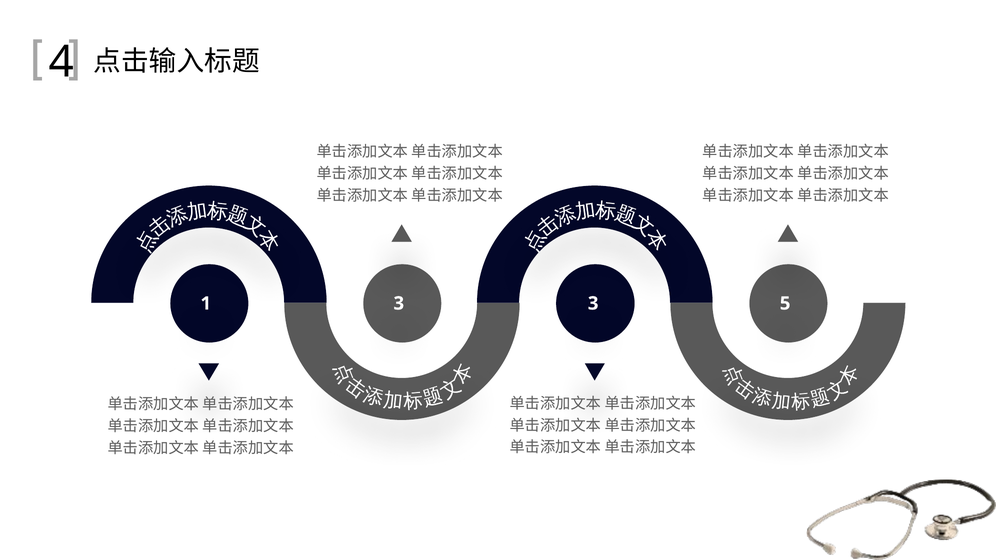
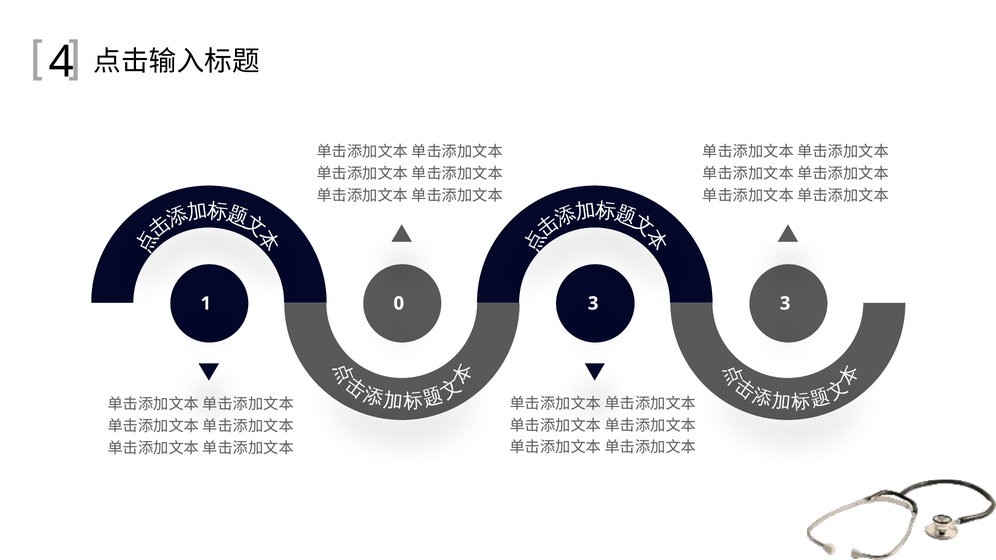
3: 3 -> 0 (399, 304)
5: 5 -> 3 (785, 304)
